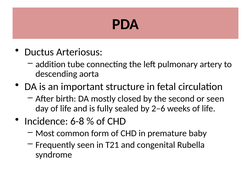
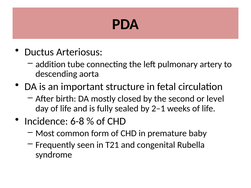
or seen: seen -> level (215, 99)
2–6: 2–6 -> 2–1 (158, 109)
